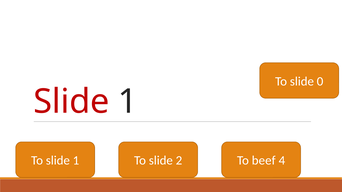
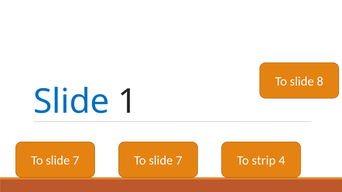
0: 0 -> 8 (320, 82)
Slide colour: red -> blue (71, 102)
1: 1 -> 7 (76, 161)
2: 2 -> 7 (179, 161)
beef: beef -> strip (264, 161)
